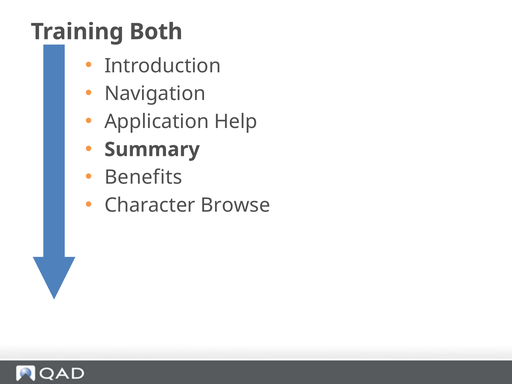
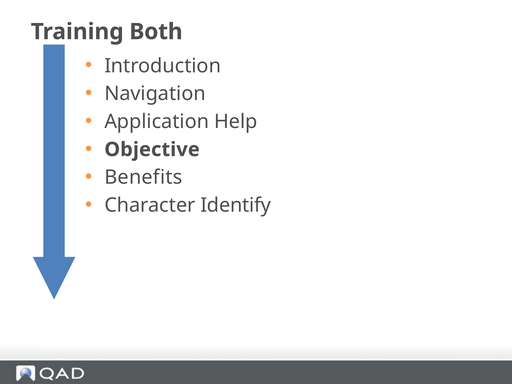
Summary: Summary -> Objective (152, 150)
Browse: Browse -> Identify (236, 205)
